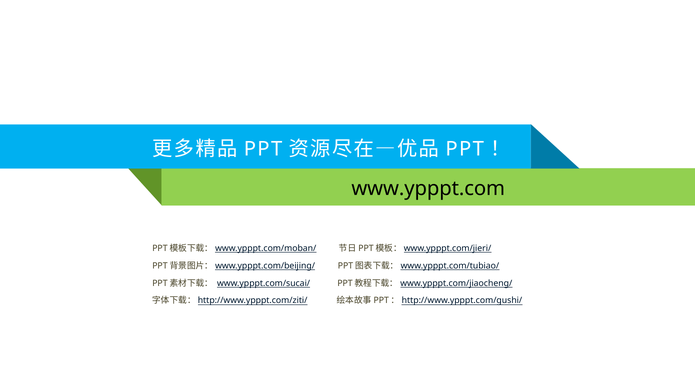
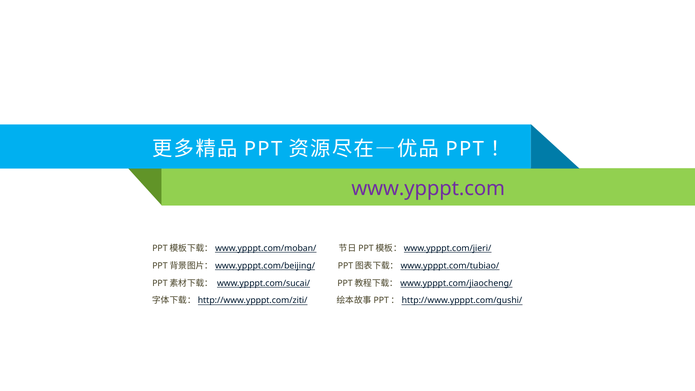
www.ypppt.com colour: black -> purple (428, 188)
